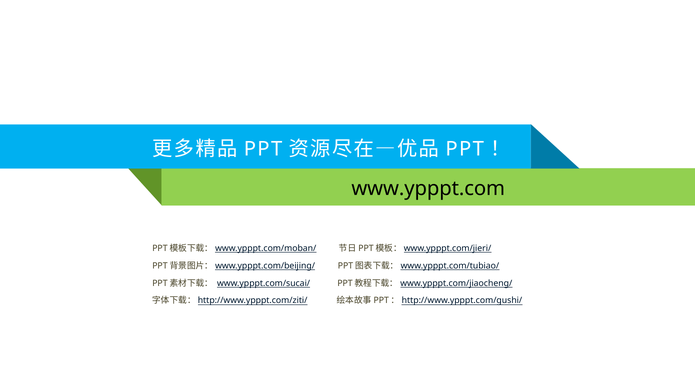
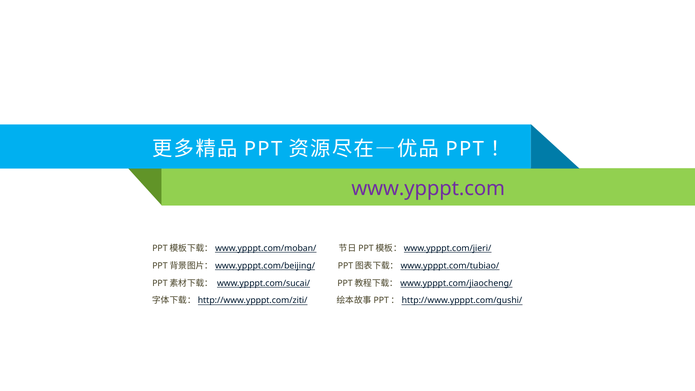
www.ypppt.com colour: black -> purple (428, 188)
